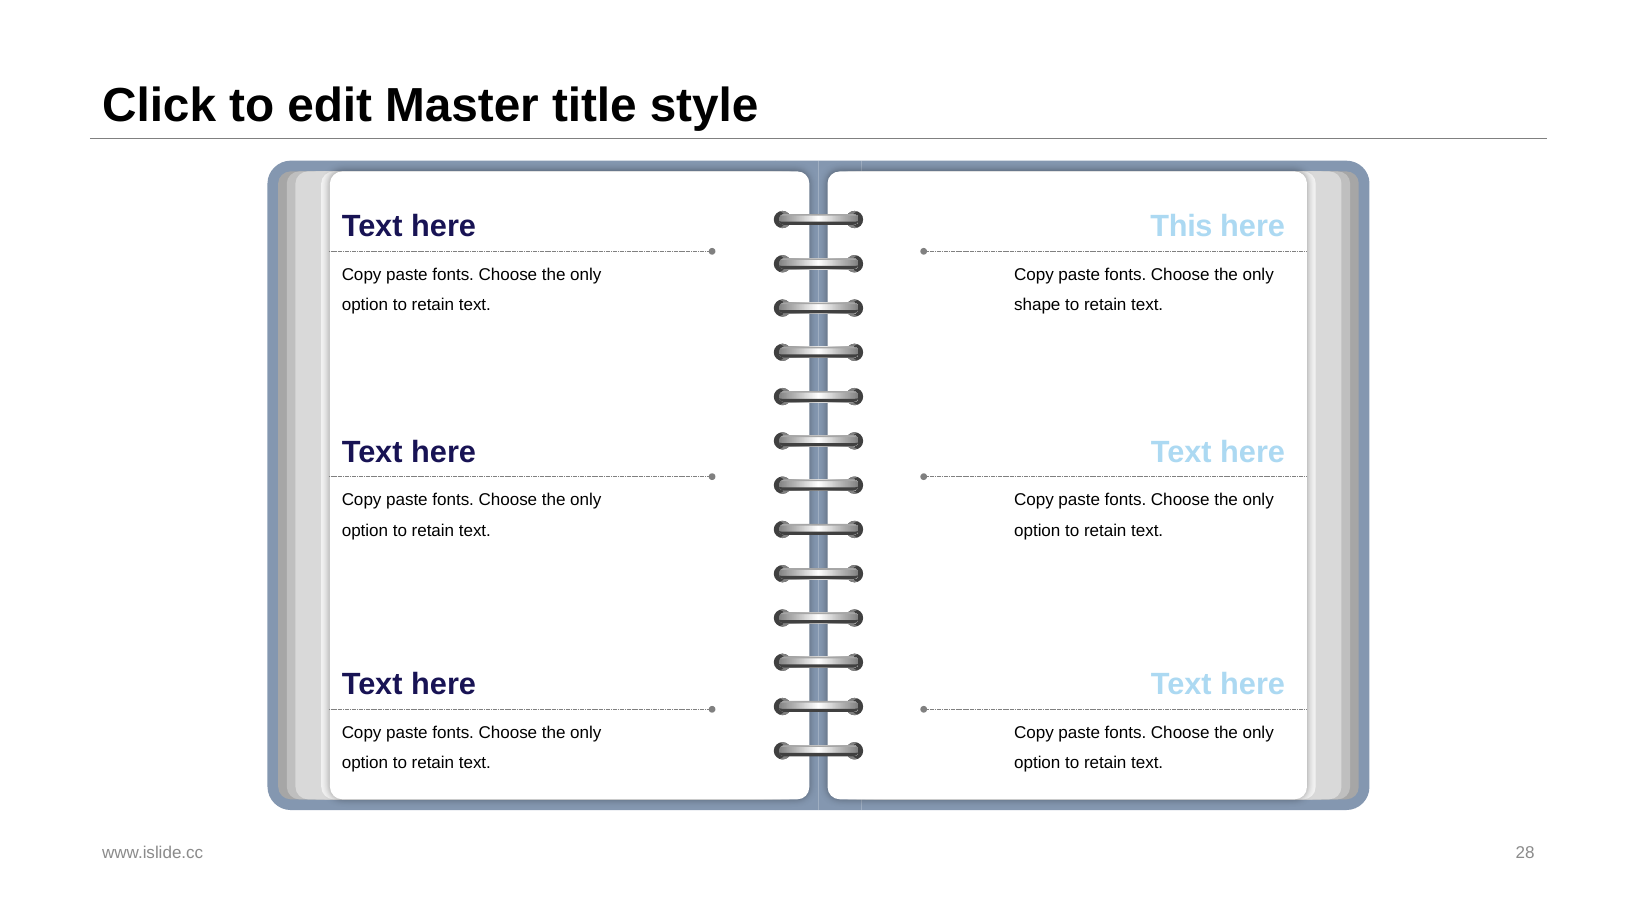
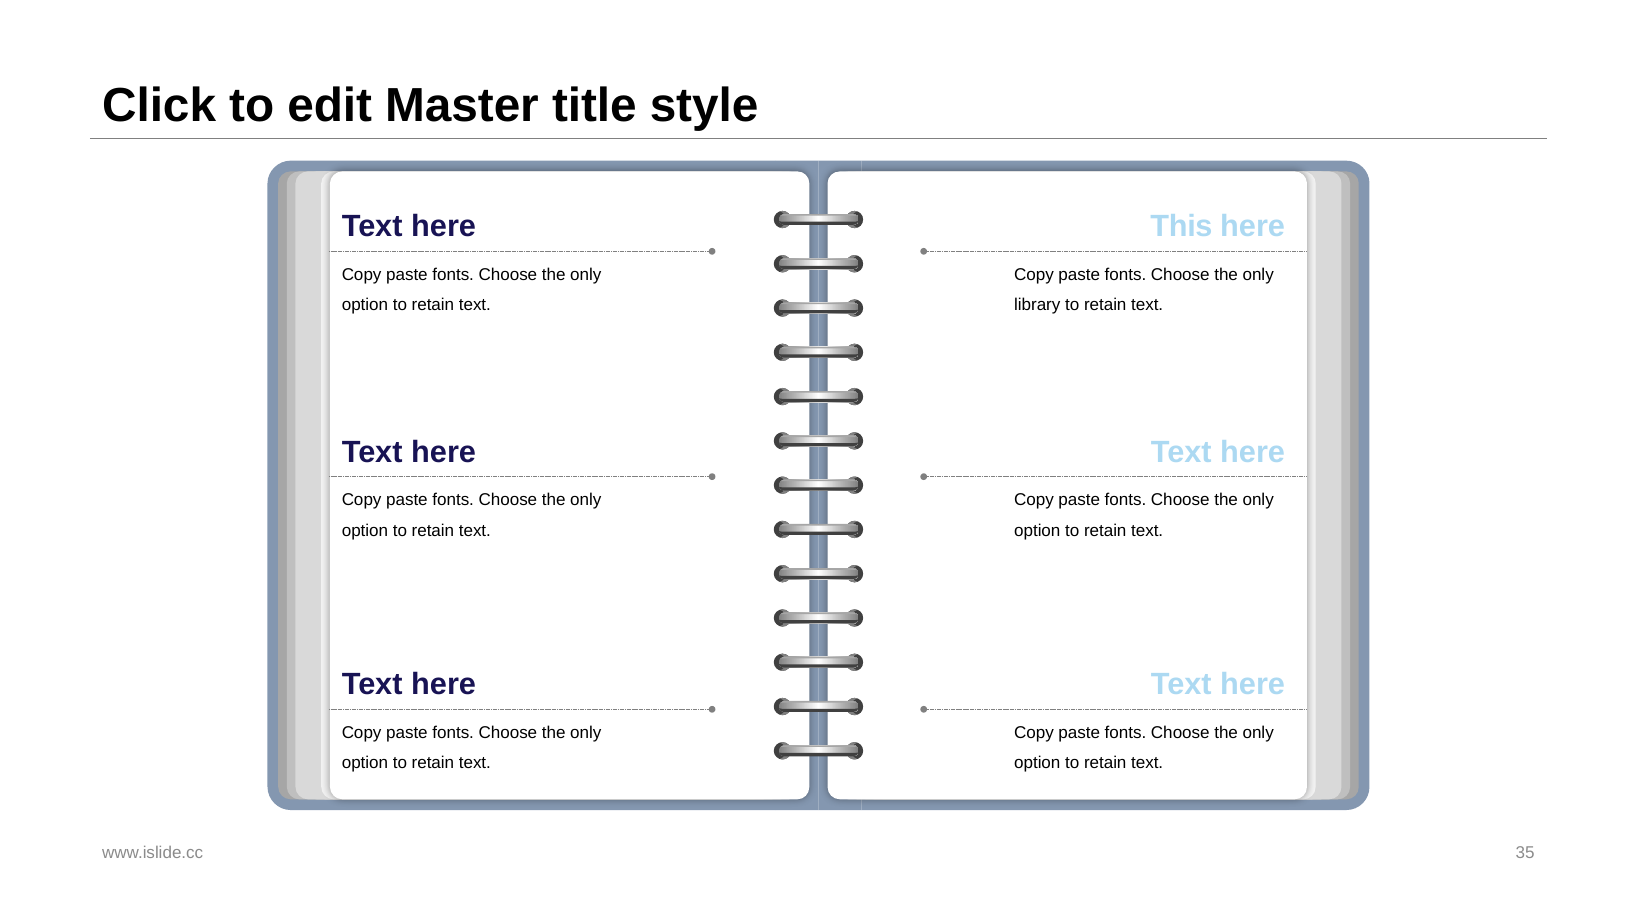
shape: shape -> library (1037, 305)
28: 28 -> 35 (1525, 853)
